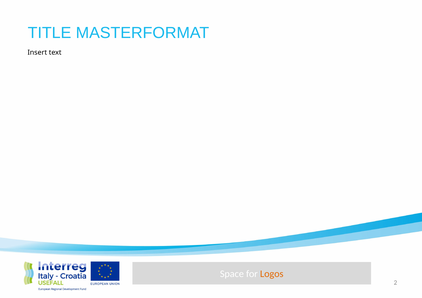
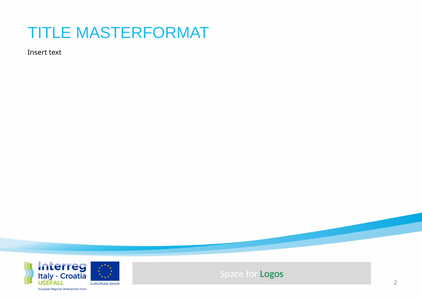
Logos colour: orange -> green (272, 274)
